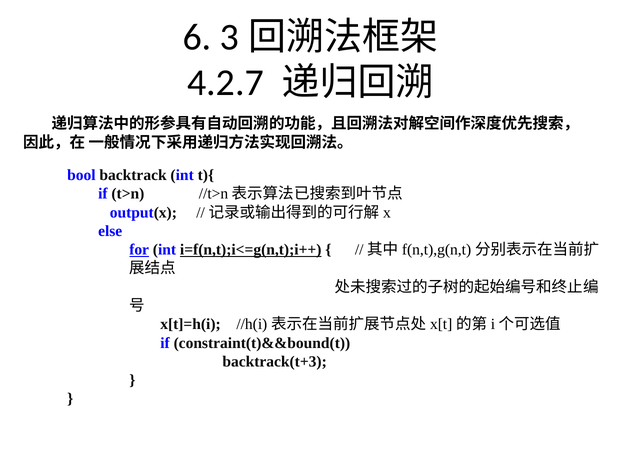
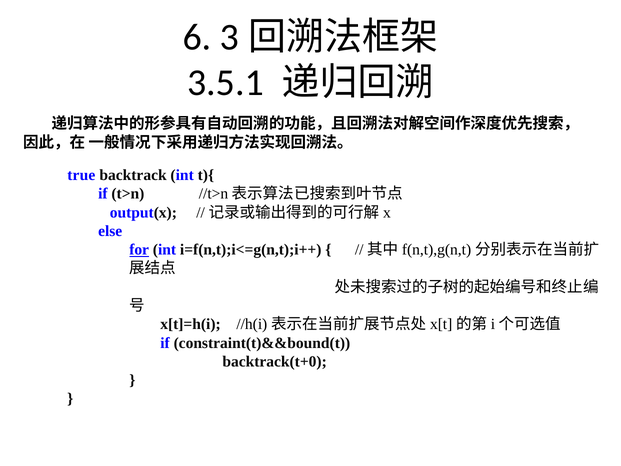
4.2.7: 4.2.7 -> 3.5.1 (226, 83)
bool: bool -> true (81, 175)
i=f(n,t);i<=g(n,t);i++ underline: present -> none (251, 250)
backtrack(t+3: backtrack(t+3 -> backtrack(t+0 (275, 361)
